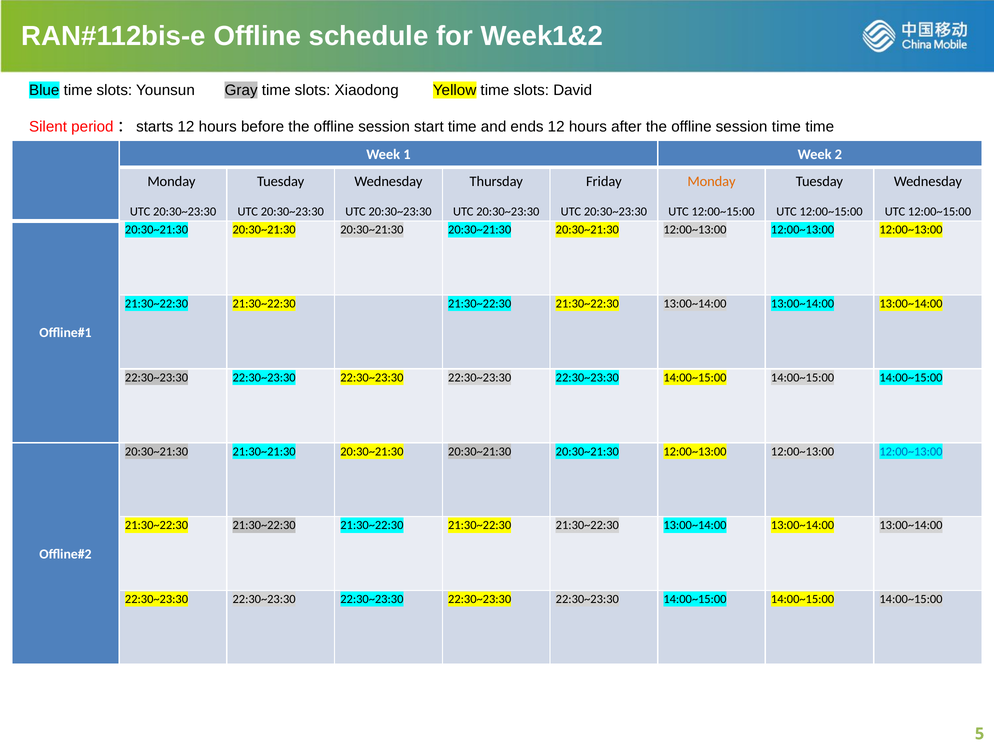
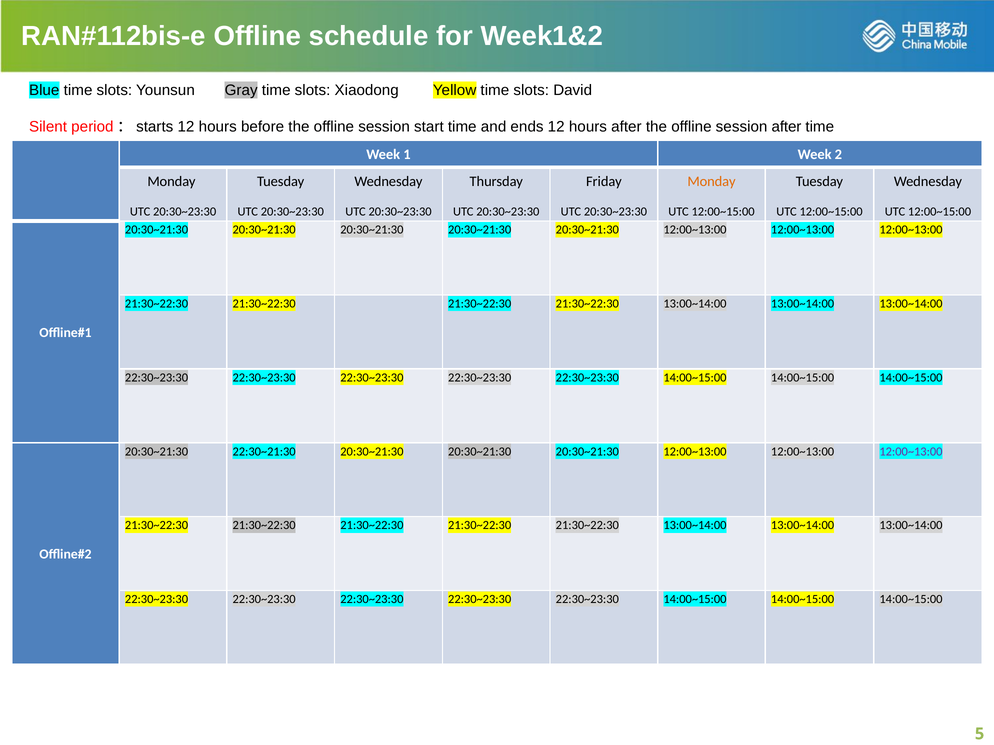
session time: time -> after (786, 127)
21:30~21:30: 21:30~21:30 -> 22:30~21:30 (264, 452)
12:00~13:00 colour: blue -> purple (911, 452)
